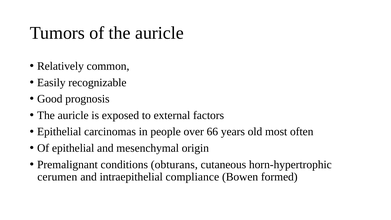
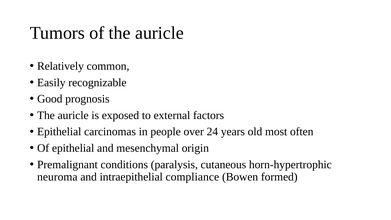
66: 66 -> 24 (212, 132)
obturans: obturans -> paralysis (174, 164)
cerumen: cerumen -> neuroma (57, 177)
